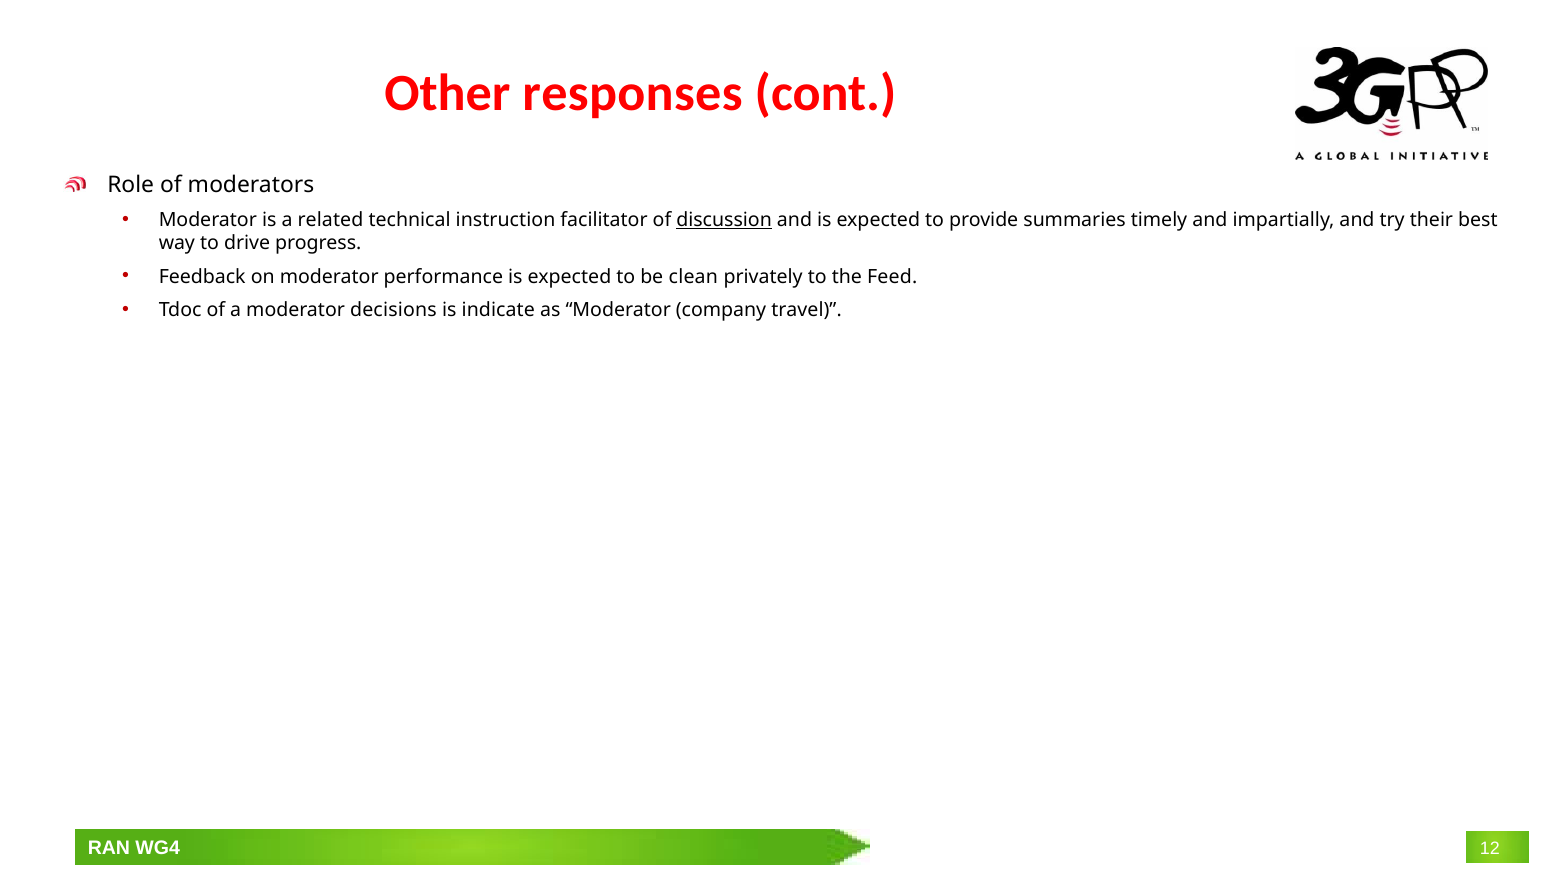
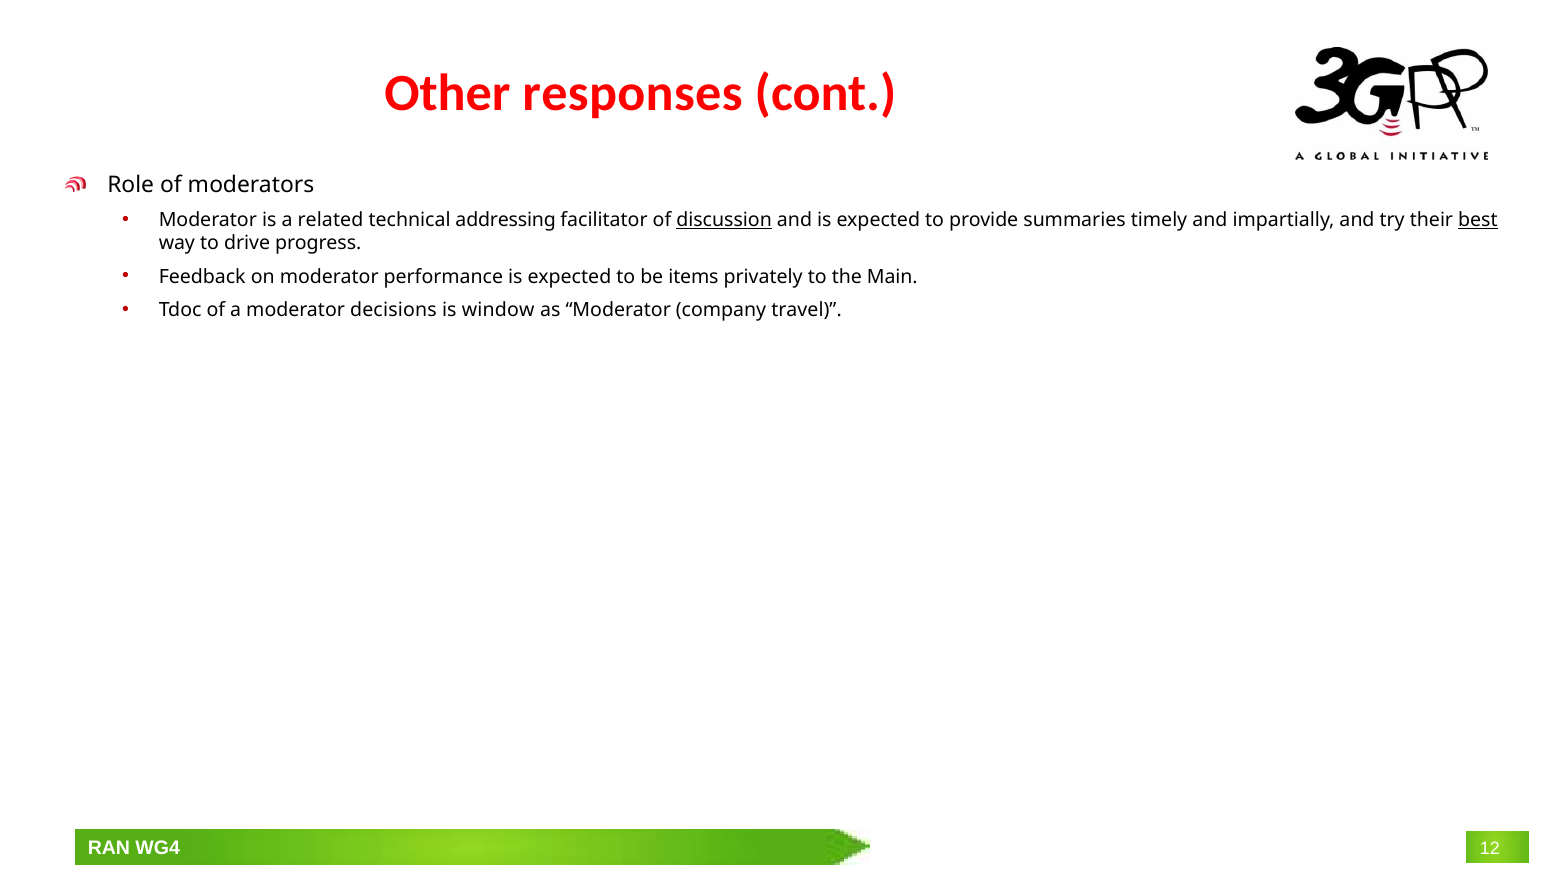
instruction: instruction -> addressing (506, 220)
best underline: none -> present (1478, 220)
clean: clean -> items (694, 277)
Feed: Feed -> Main (892, 277)
indicate: indicate -> window (498, 310)
